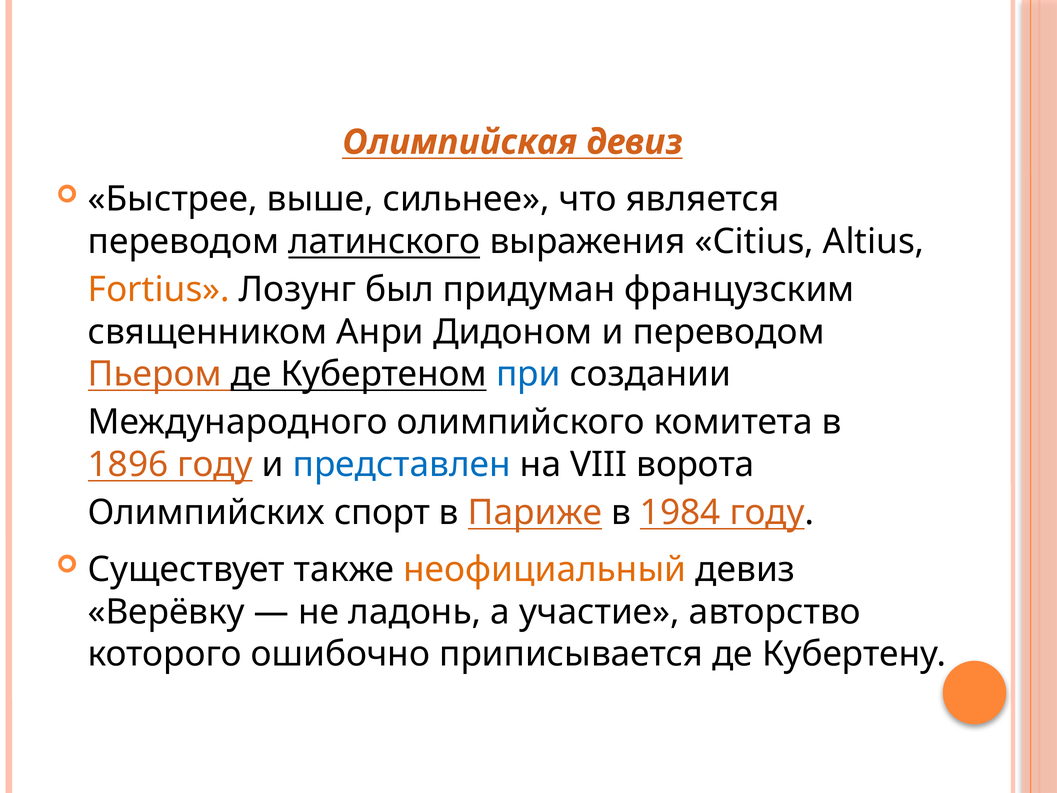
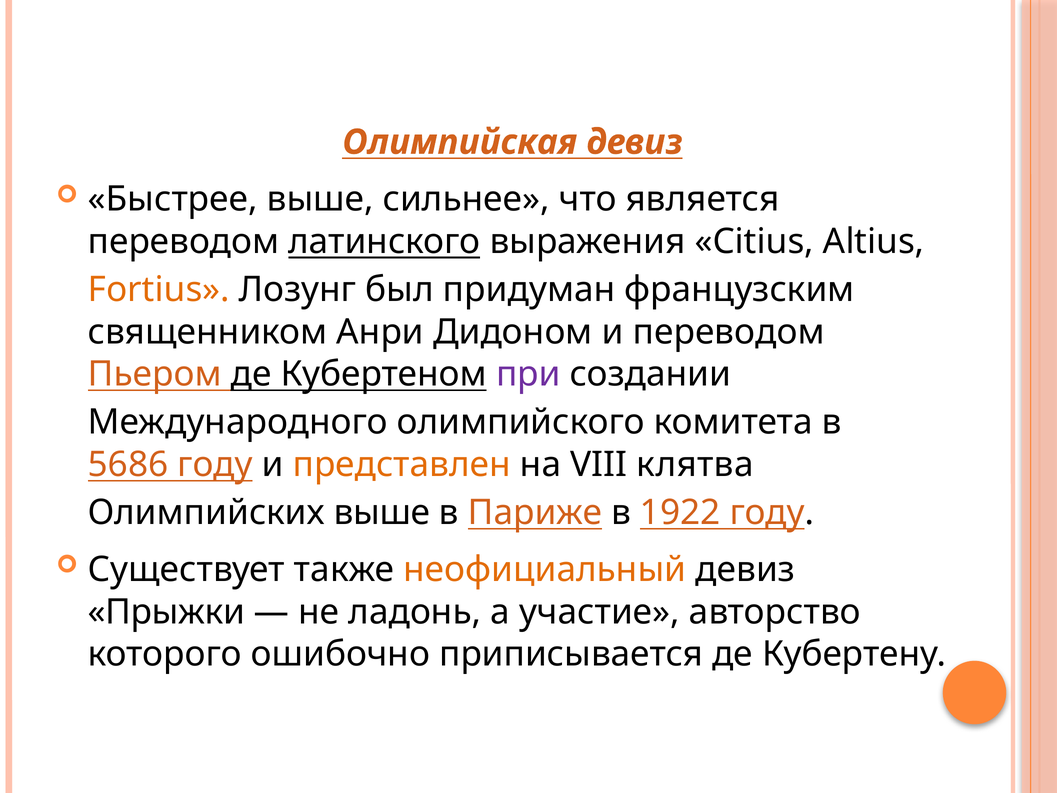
при colour: blue -> purple (528, 374)
1896: 1896 -> 5686 (128, 464)
представлен colour: blue -> orange (402, 464)
ворота: ворота -> клятва (695, 464)
Олимпийских спорт: спорт -> выше (382, 513)
1984: 1984 -> 1922 (680, 513)
Верёвку: Верёвку -> Прыжки (166, 612)
